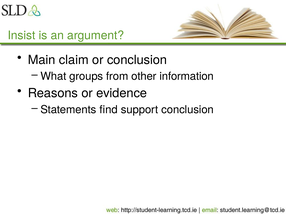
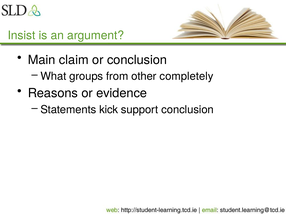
information: information -> completely (187, 76)
find: find -> kick (109, 110)
